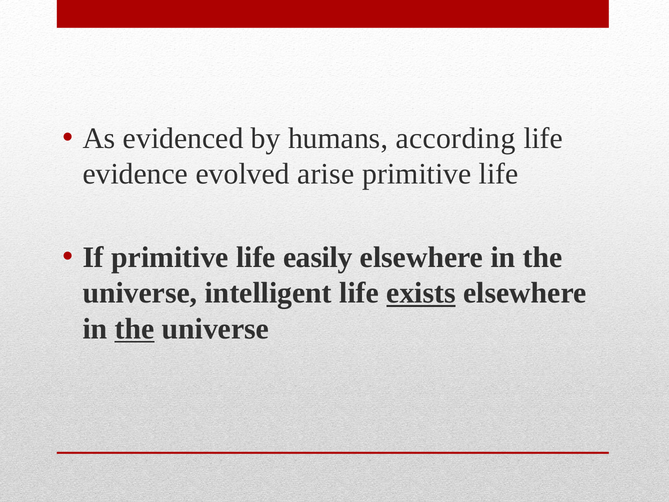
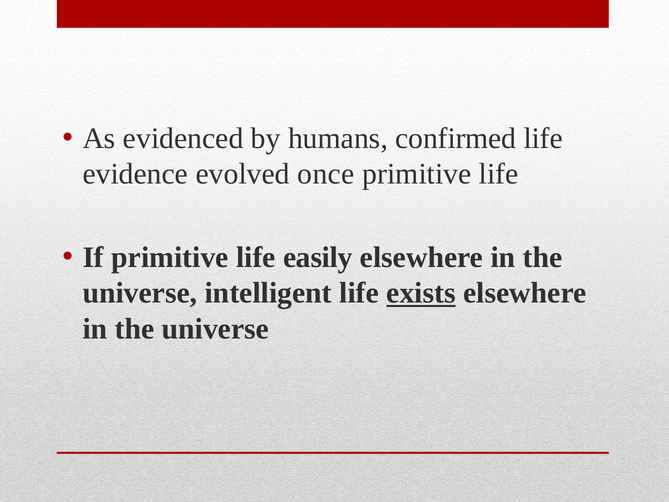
according: according -> confirmed (456, 138)
arise: arise -> once (326, 174)
the underline: present -> none (134, 329)
